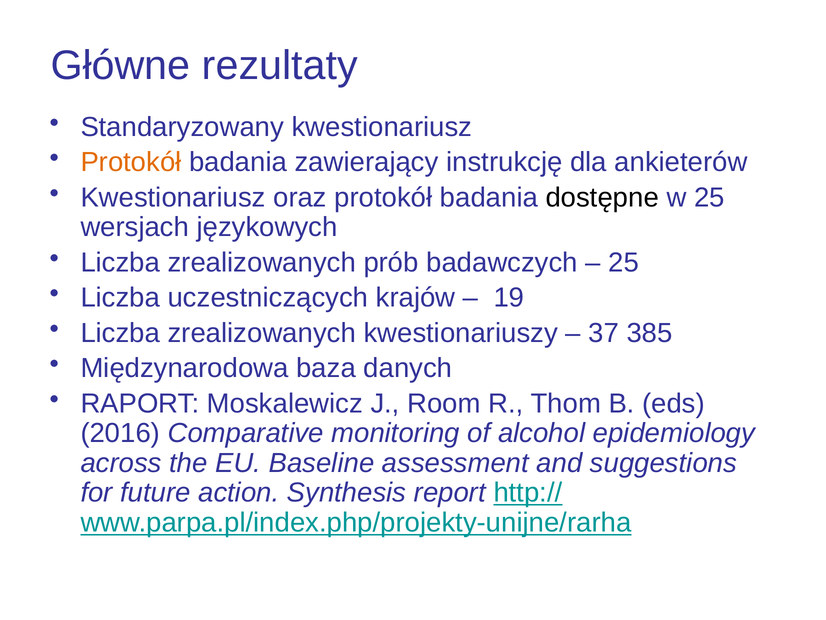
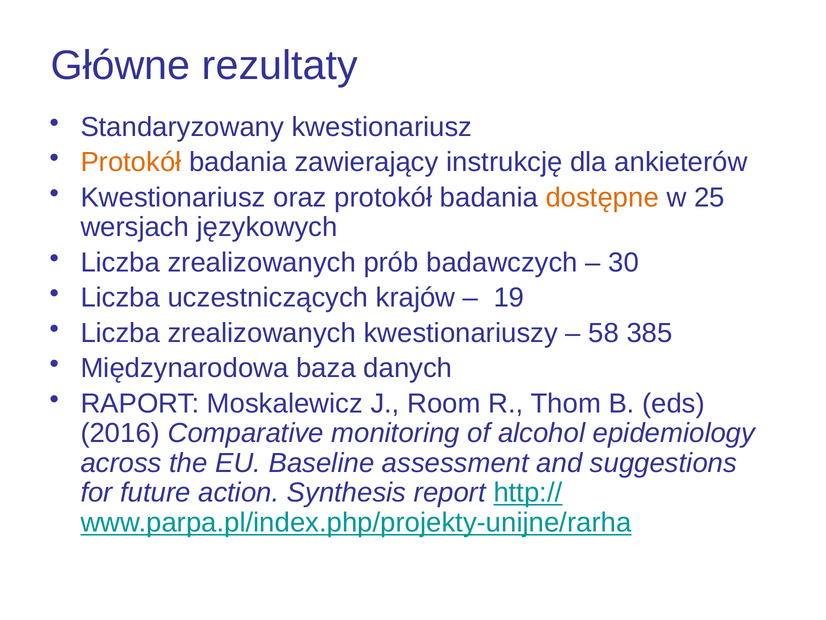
dostępne colour: black -> orange (602, 197)
25: 25 -> 30 (624, 262)
37: 37 -> 58 (604, 333)
